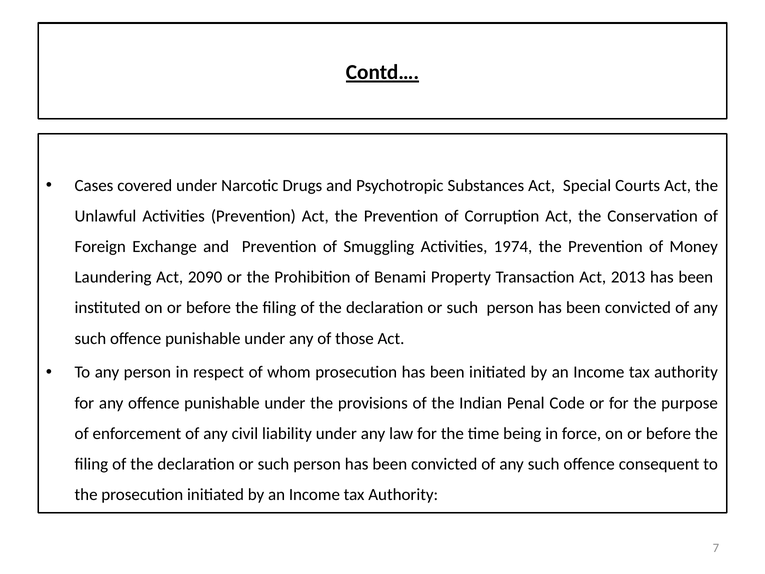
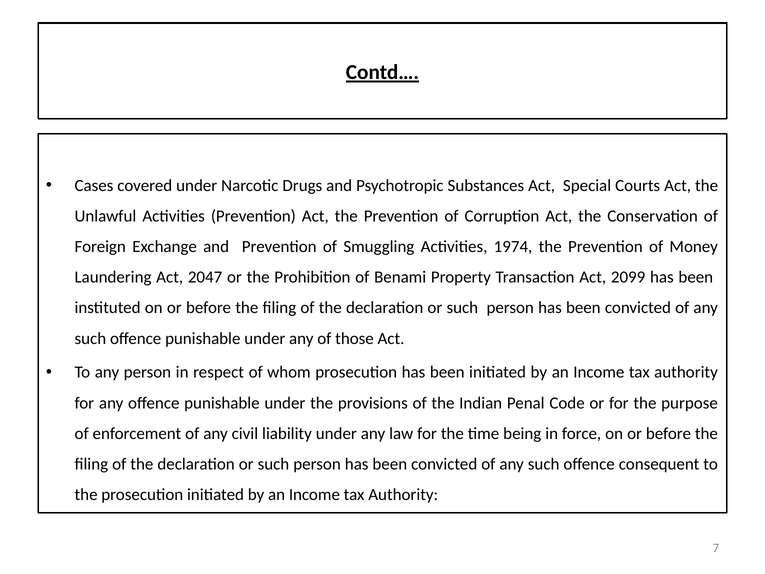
2090: 2090 -> 2047 (205, 277)
2013: 2013 -> 2099 (628, 277)
